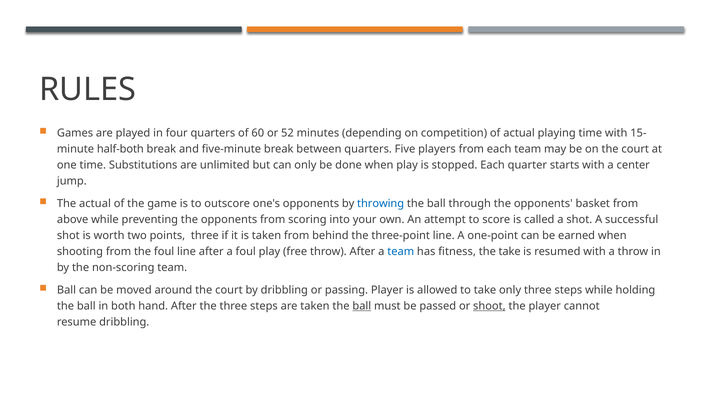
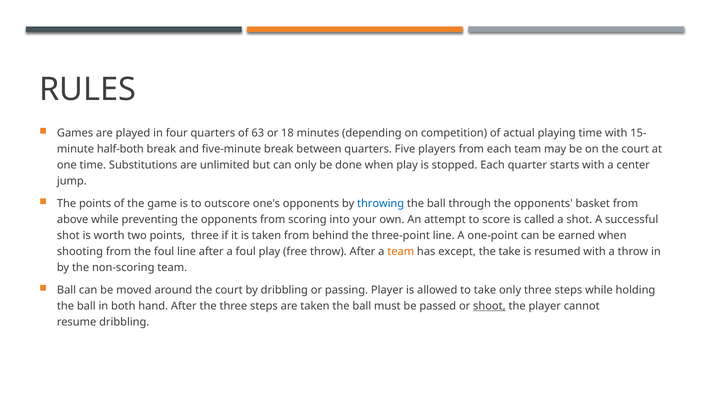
60: 60 -> 63 (258, 133)
52: 52 -> 18 (287, 133)
The actual: actual -> points (95, 204)
team colour: blue -> orange (401, 252)
fitness: fitness -> except (457, 252)
ball underline: present -> none (362, 306)
